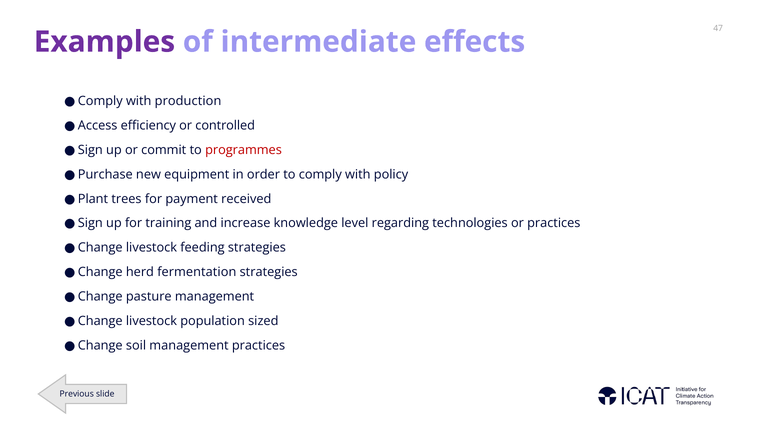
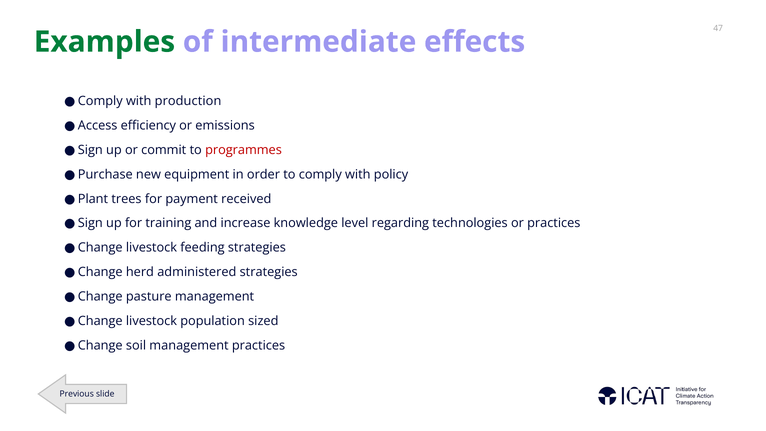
Examples colour: purple -> green (104, 42)
controlled: controlled -> emissions (225, 125)
fermentation: fermentation -> administered (197, 272)
